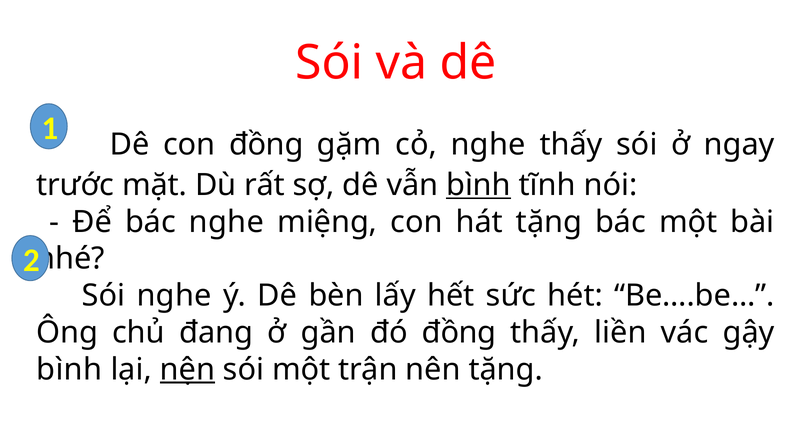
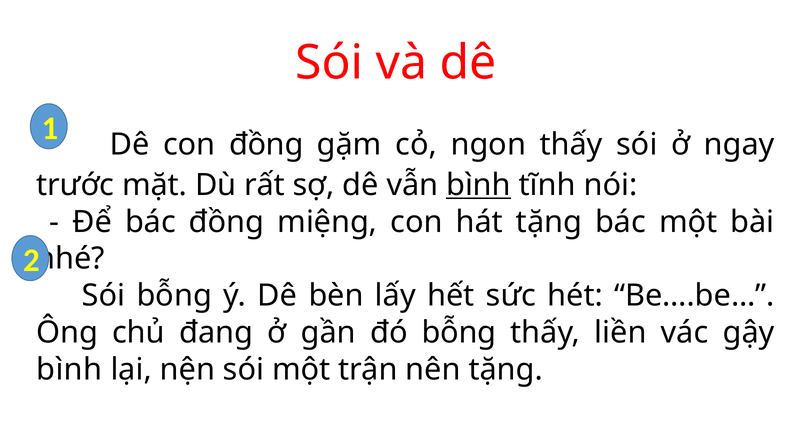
cỏ nghe: nghe -> ngon (488, 145)
bác nghe: nghe -> đồng (227, 222)
Sói nghe: nghe -> bỗng (174, 296)
đó đồng: đồng -> bỗng (459, 332)
nện underline: present -> none (187, 369)
